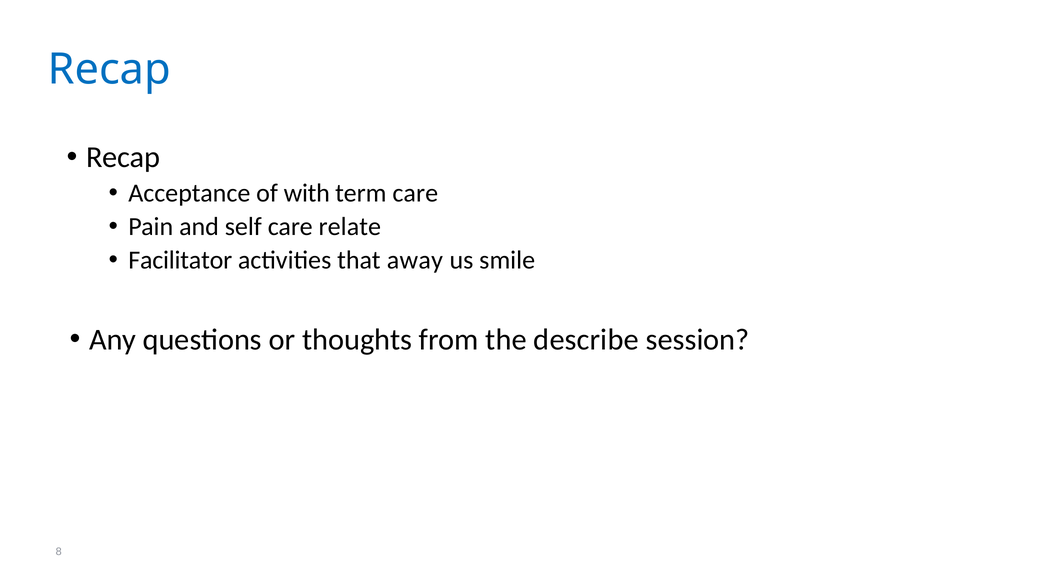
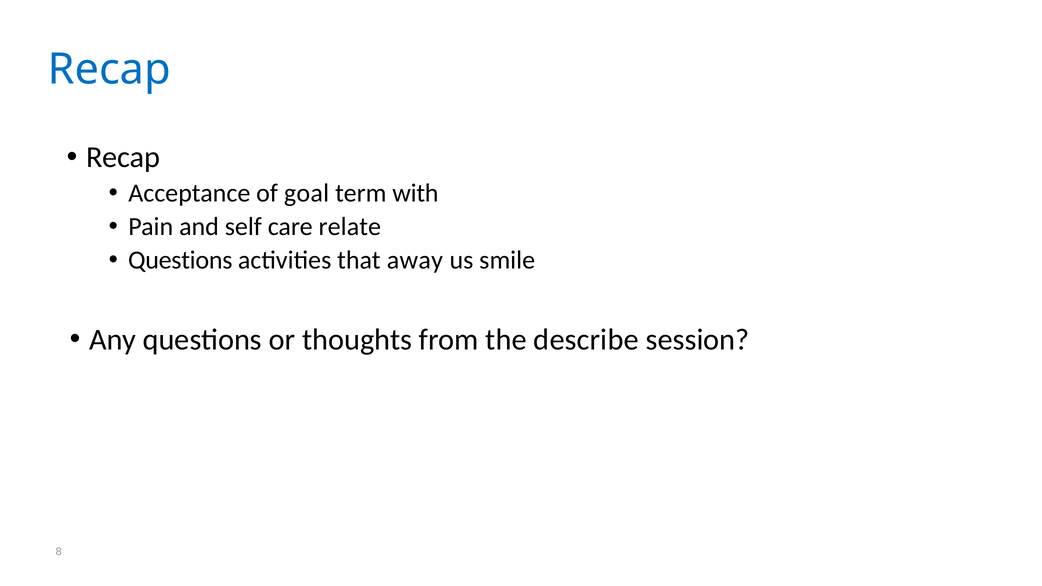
with: with -> goal (306, 193)
term care: care -> with (415, 193)
Facilitator: Facilitator -> Questions (180, 260)
